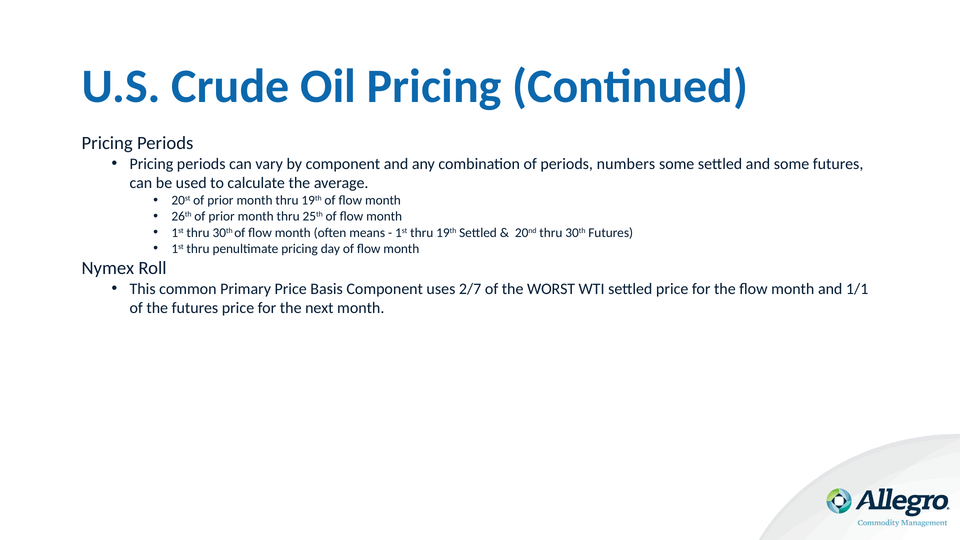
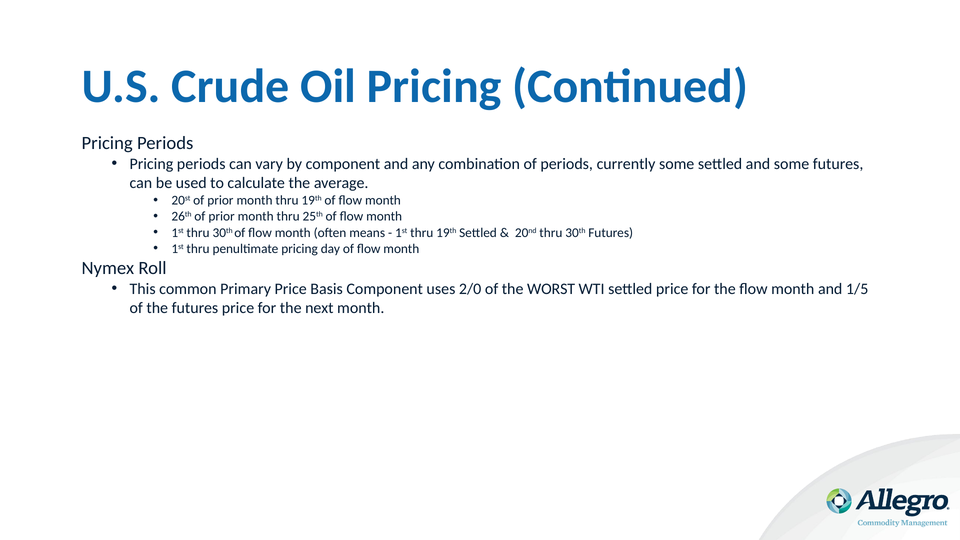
numbers: numbers -> currently (626, 164)
2/7: 2/7 -> 2/0 (470, 289)
1/1: 1/1 -> 1/5 (857, 289)
